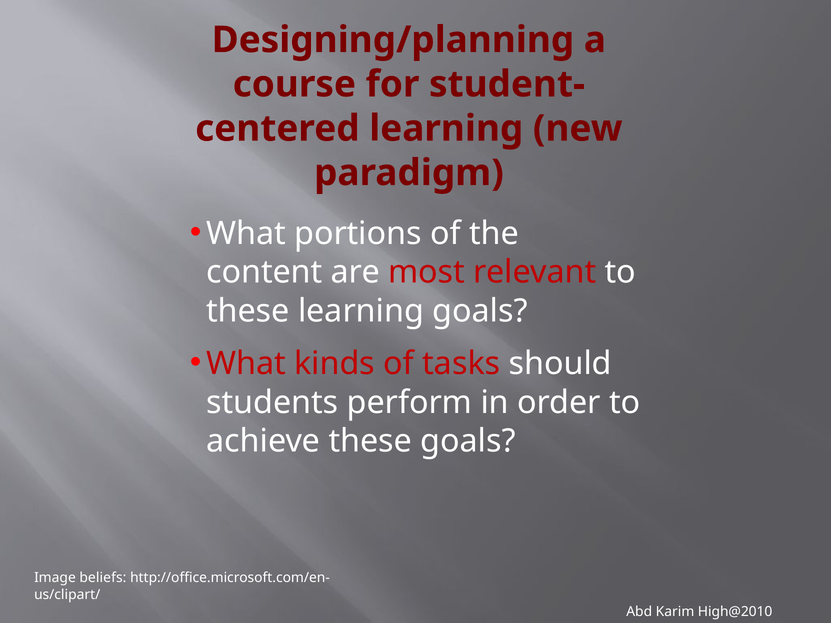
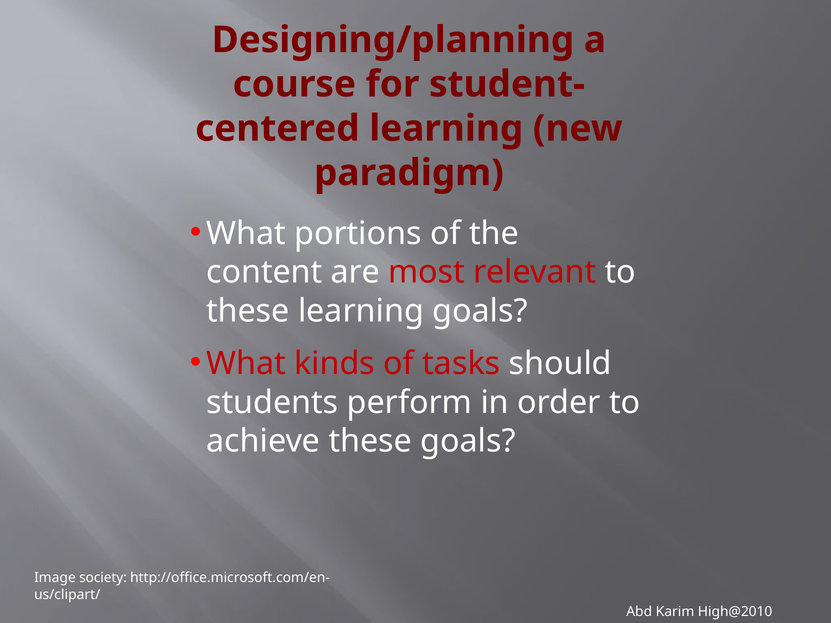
beliefs: beliefs -> society (103, 578)
